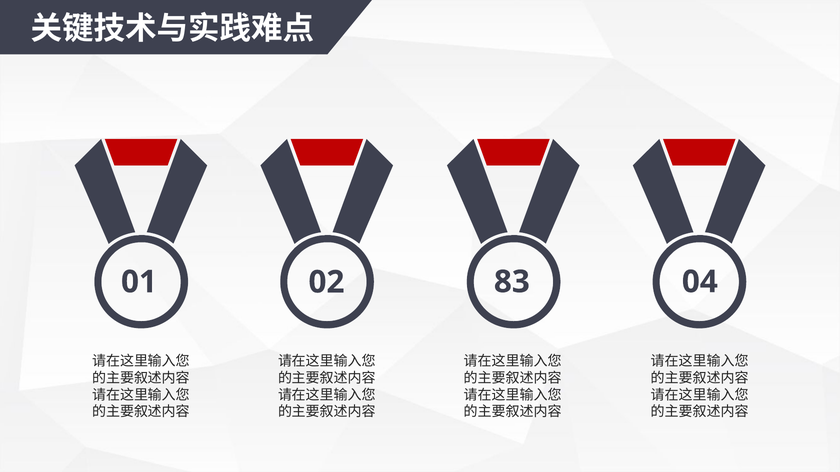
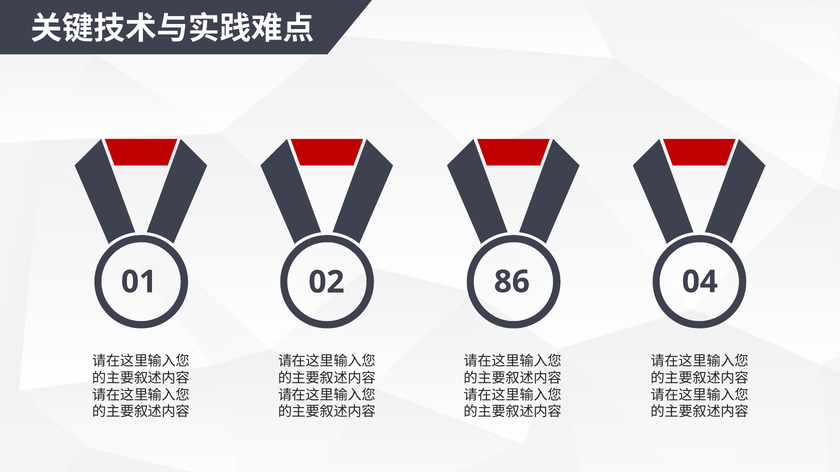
83: 83 -> 86 (512, 282)
